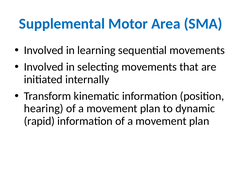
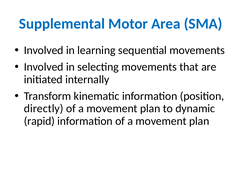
hearing: hearing -> directly (44, 108)
